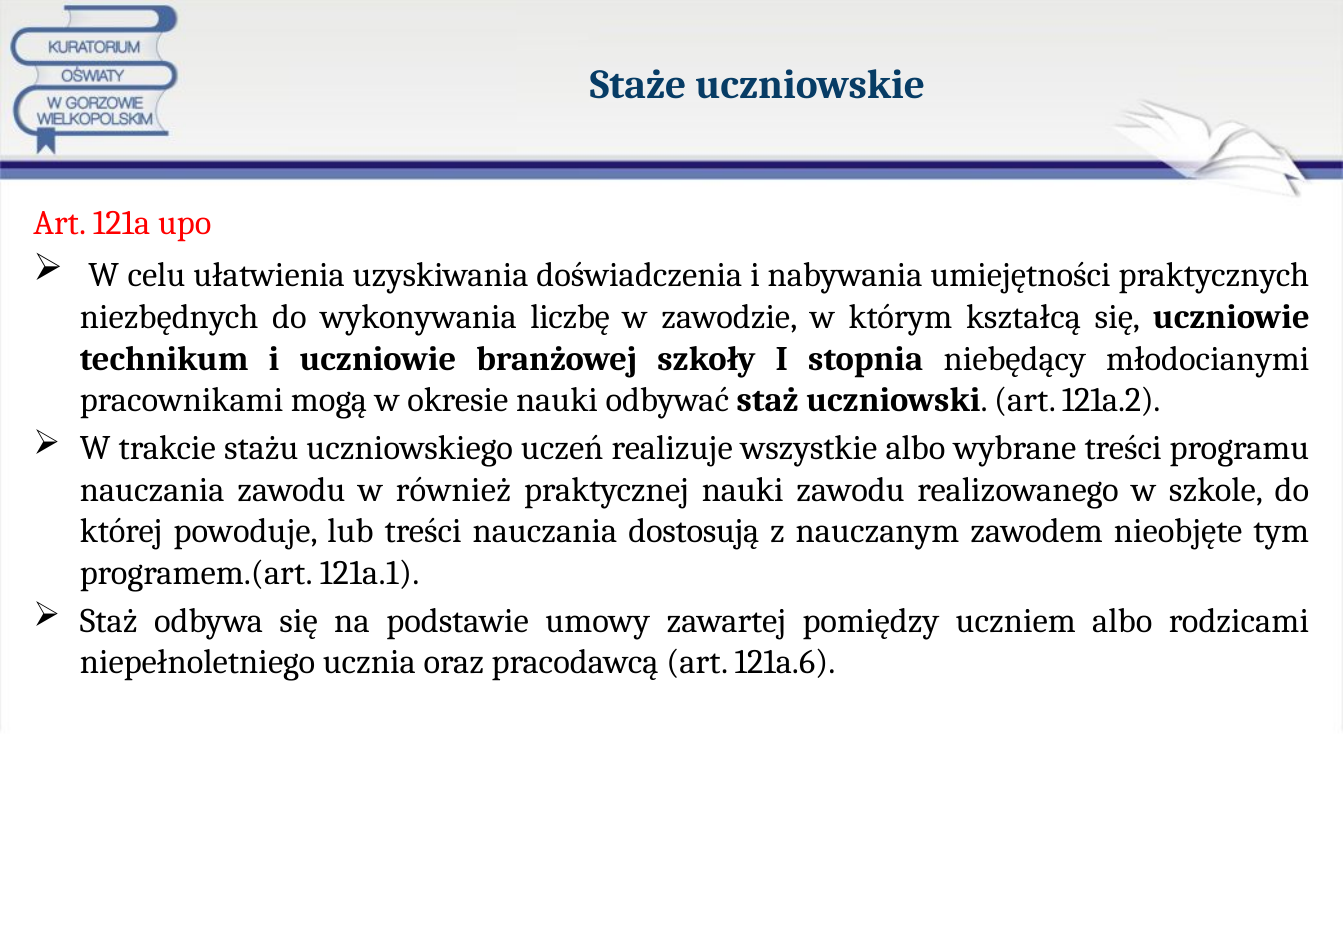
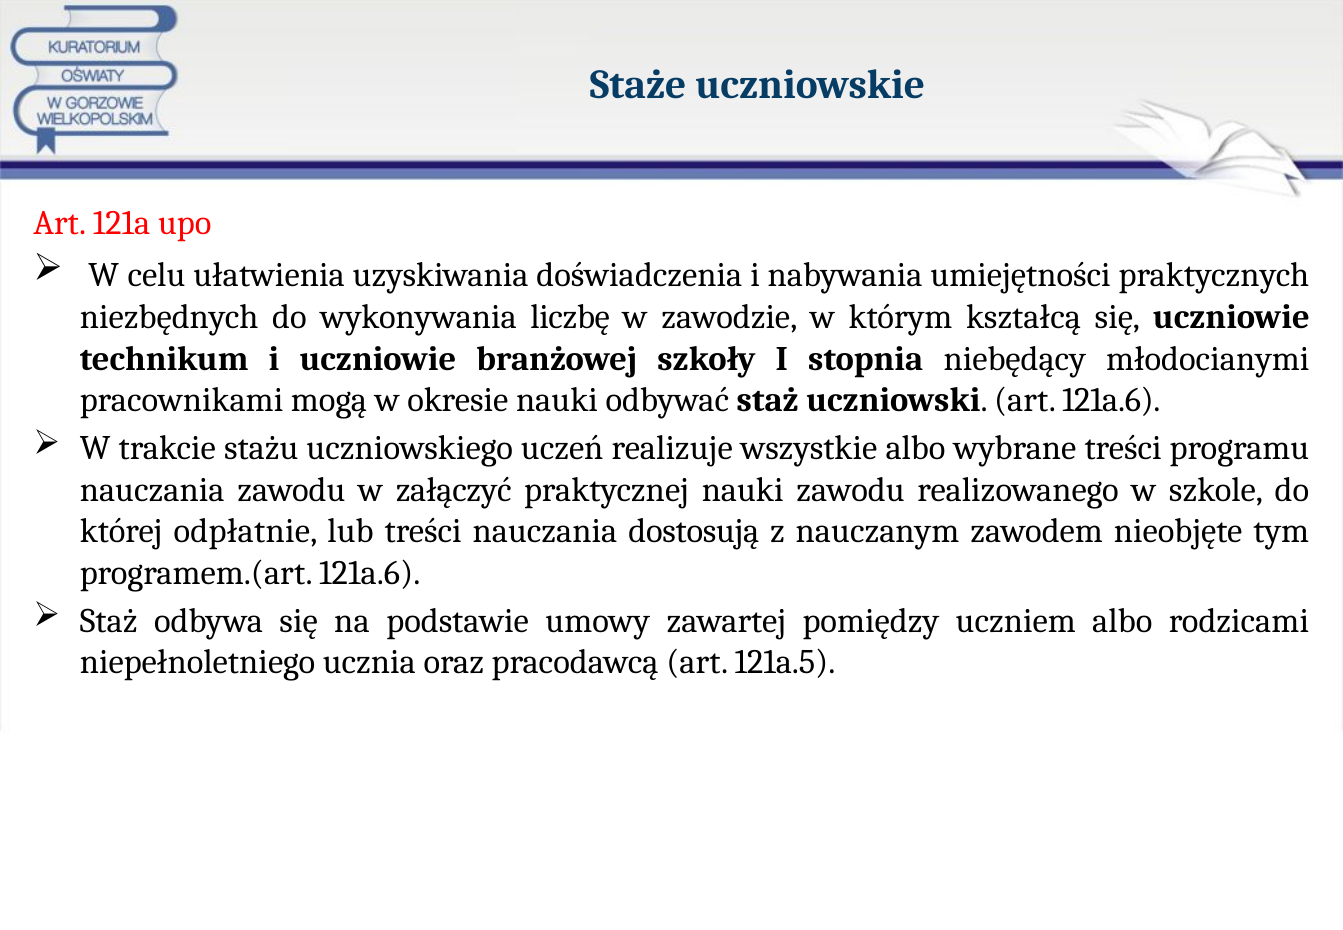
art 121a.2: 121a.2 -> 121a.6 (1111, 400)
również: również -> załączyć (454, 490)
powoduje: powoduje -> odpłatnie (246, 531)
programem.(art 121a.1: 121a.1 -> 121a.6 (370, 573)
121a.6: 121a.6 -> 121a.5 (785, 662)
